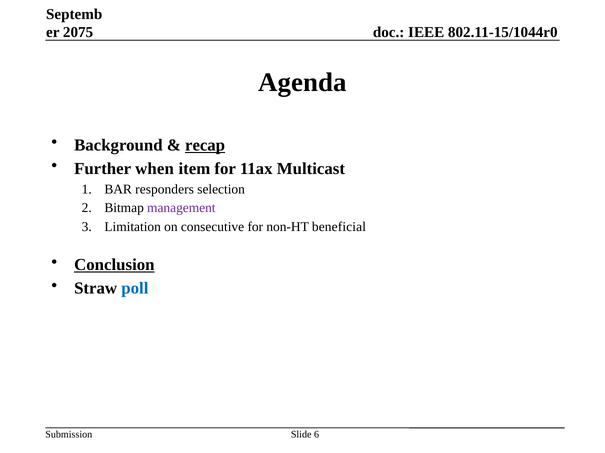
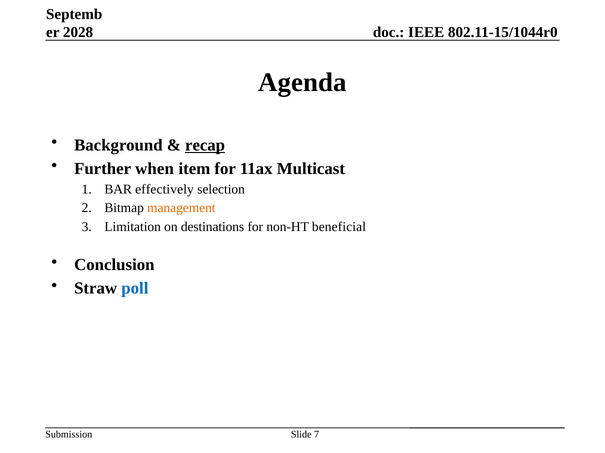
2075: 2075 -> 2028 (78, 32)
responders: responders -> effectively (165, 190)
management colour: purple -> orange (181, 208)
consecutive: consecutive -> destinations (213, 227)
Conclusion underline: present -> none (114, 265)
6: 6 -> 7 (317, 435)
